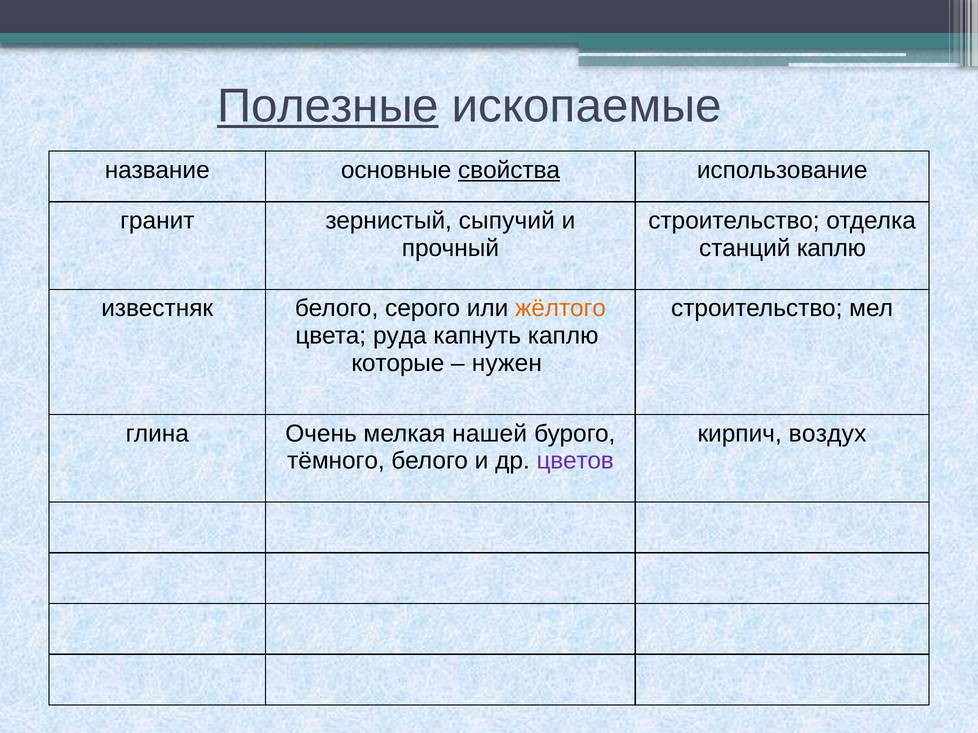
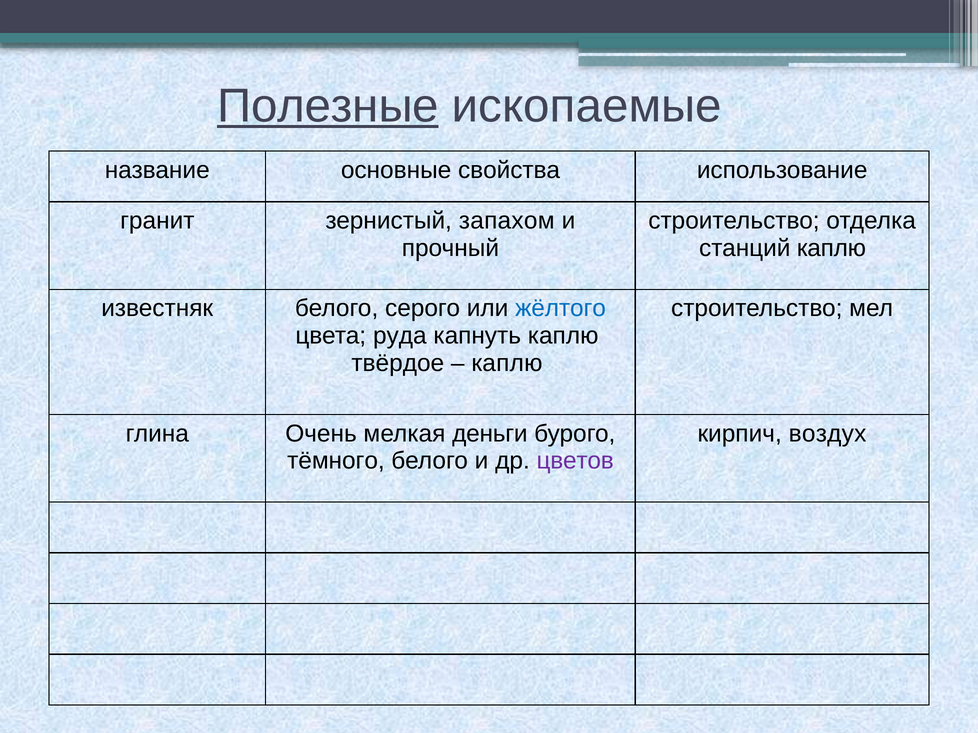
свойства underline: present -> none (509, 170)
сыпучий: сыпучий -> запахом (507, 221)
жёлтого colour: orange -> blue (561, 309)
которые: которые -> твёрдое (398, 363)
нужен: нужен -> каплю (507, 363)
нашей: нашей -> деньги (490, 434)
